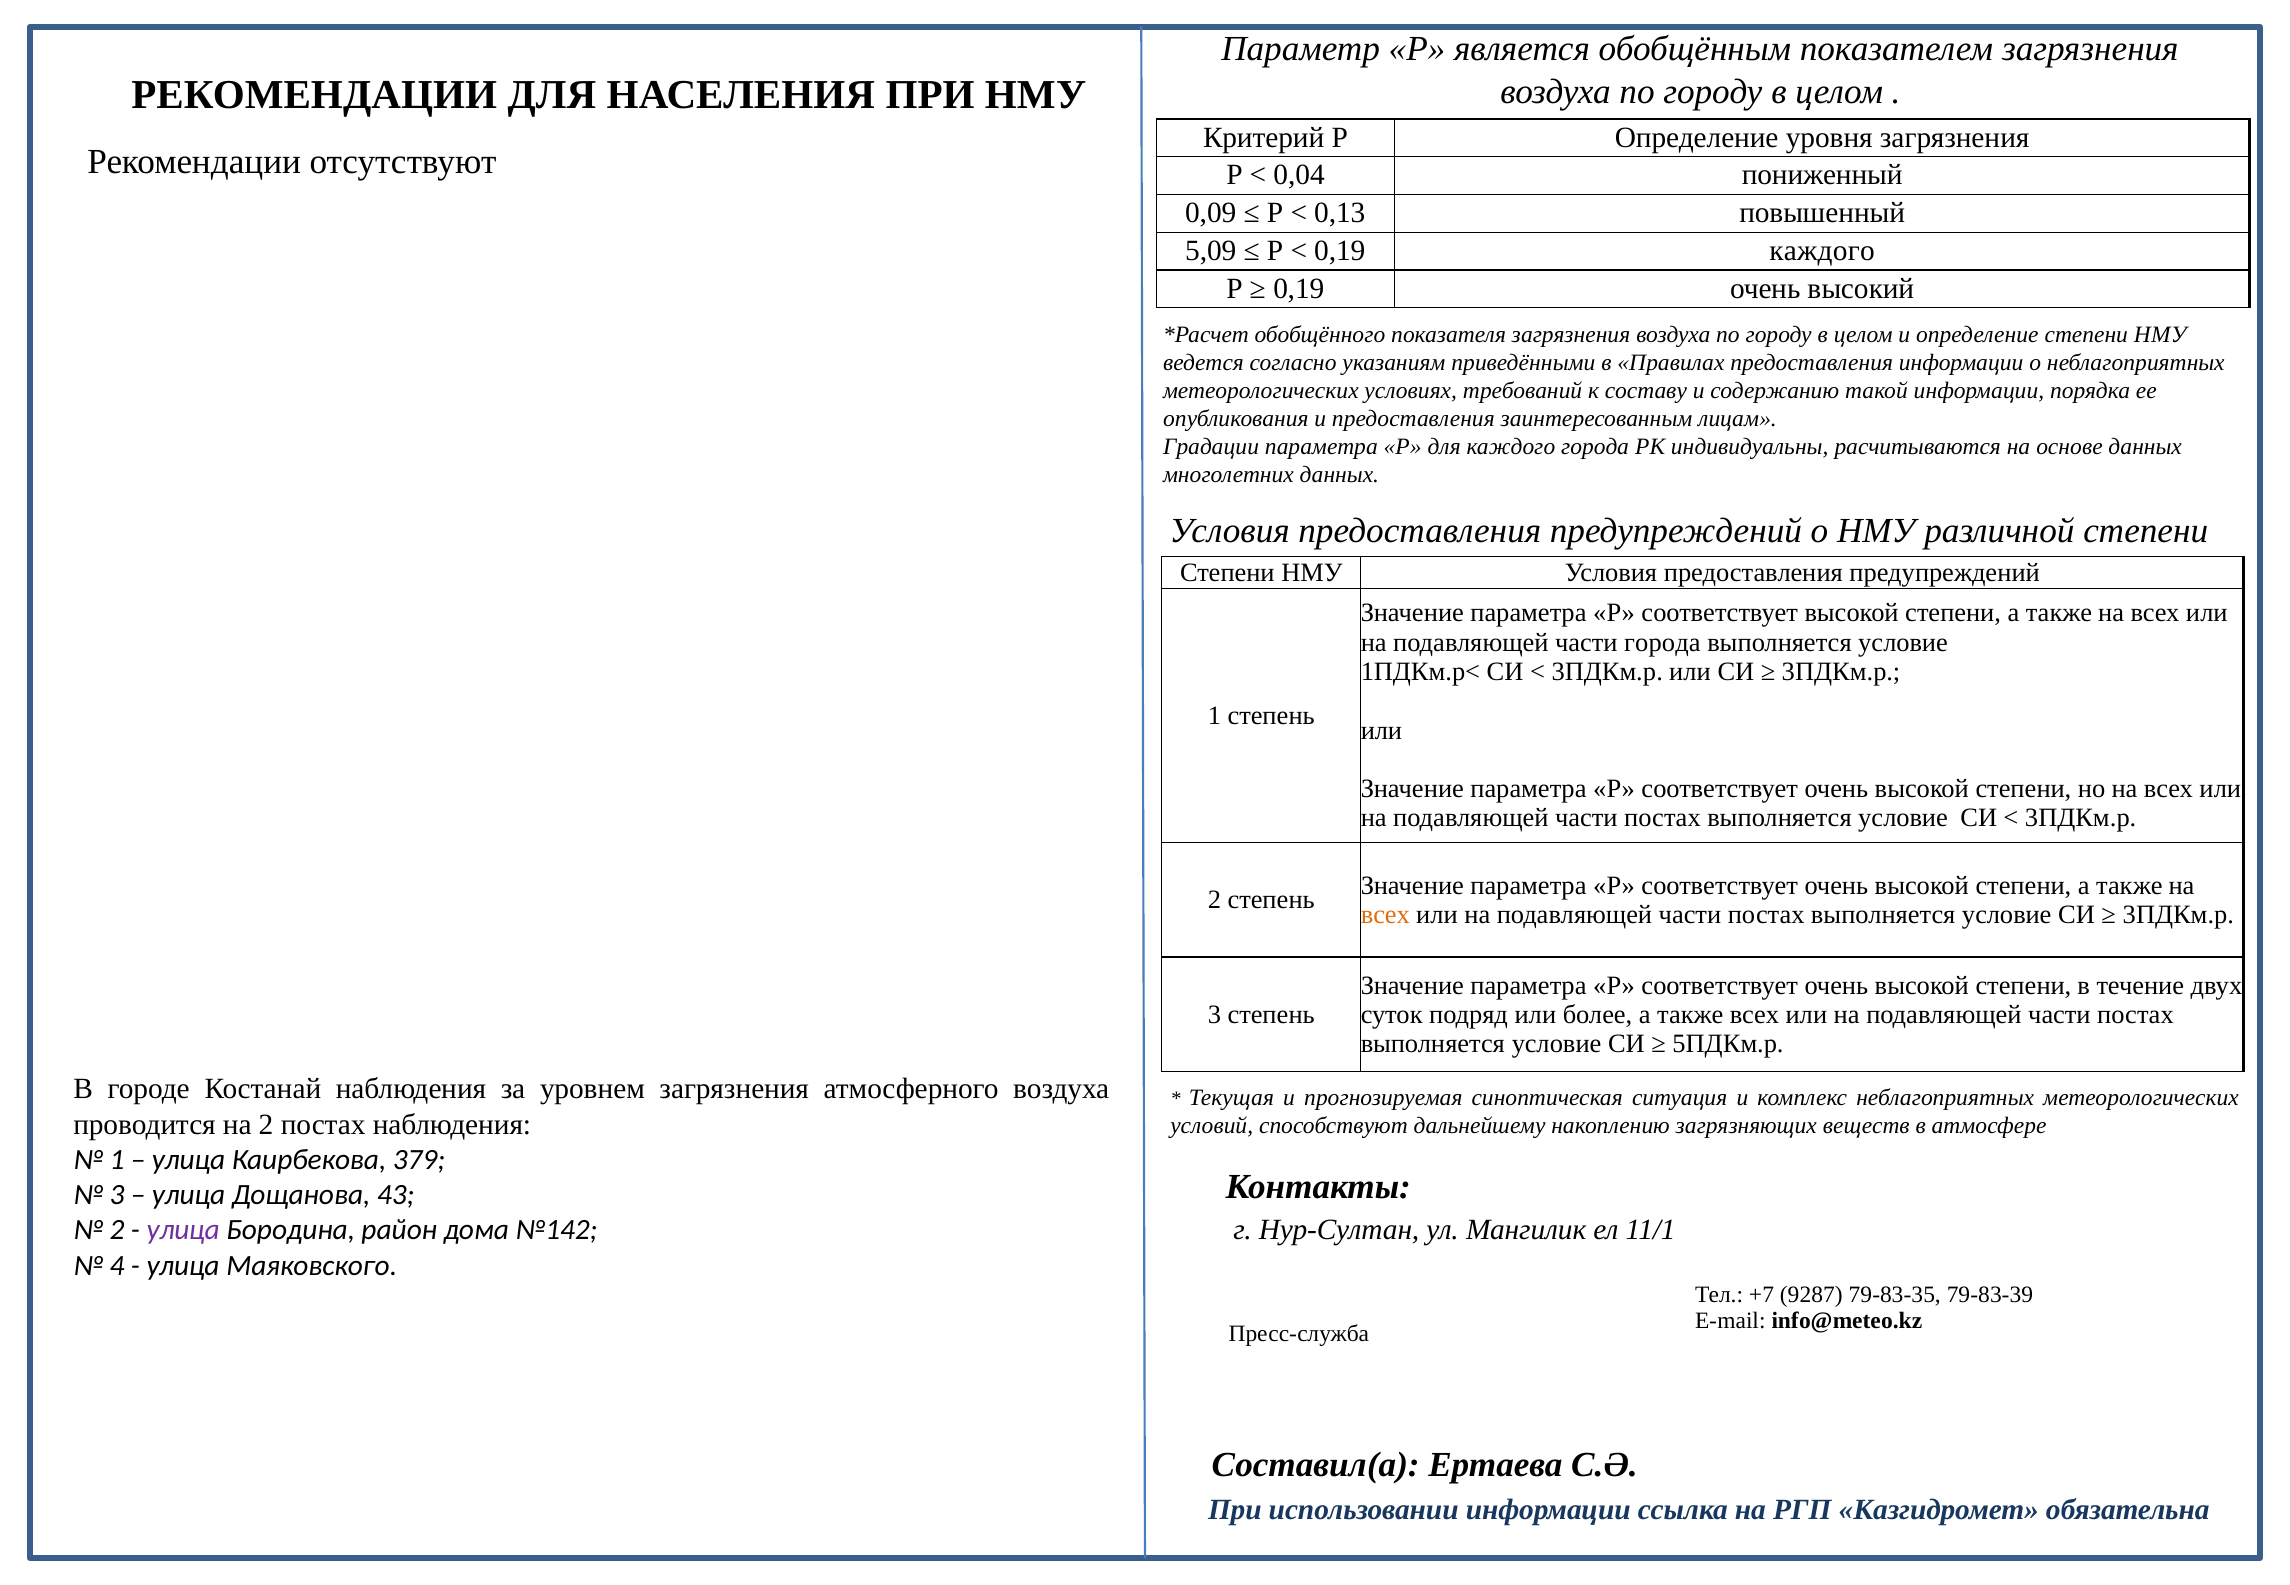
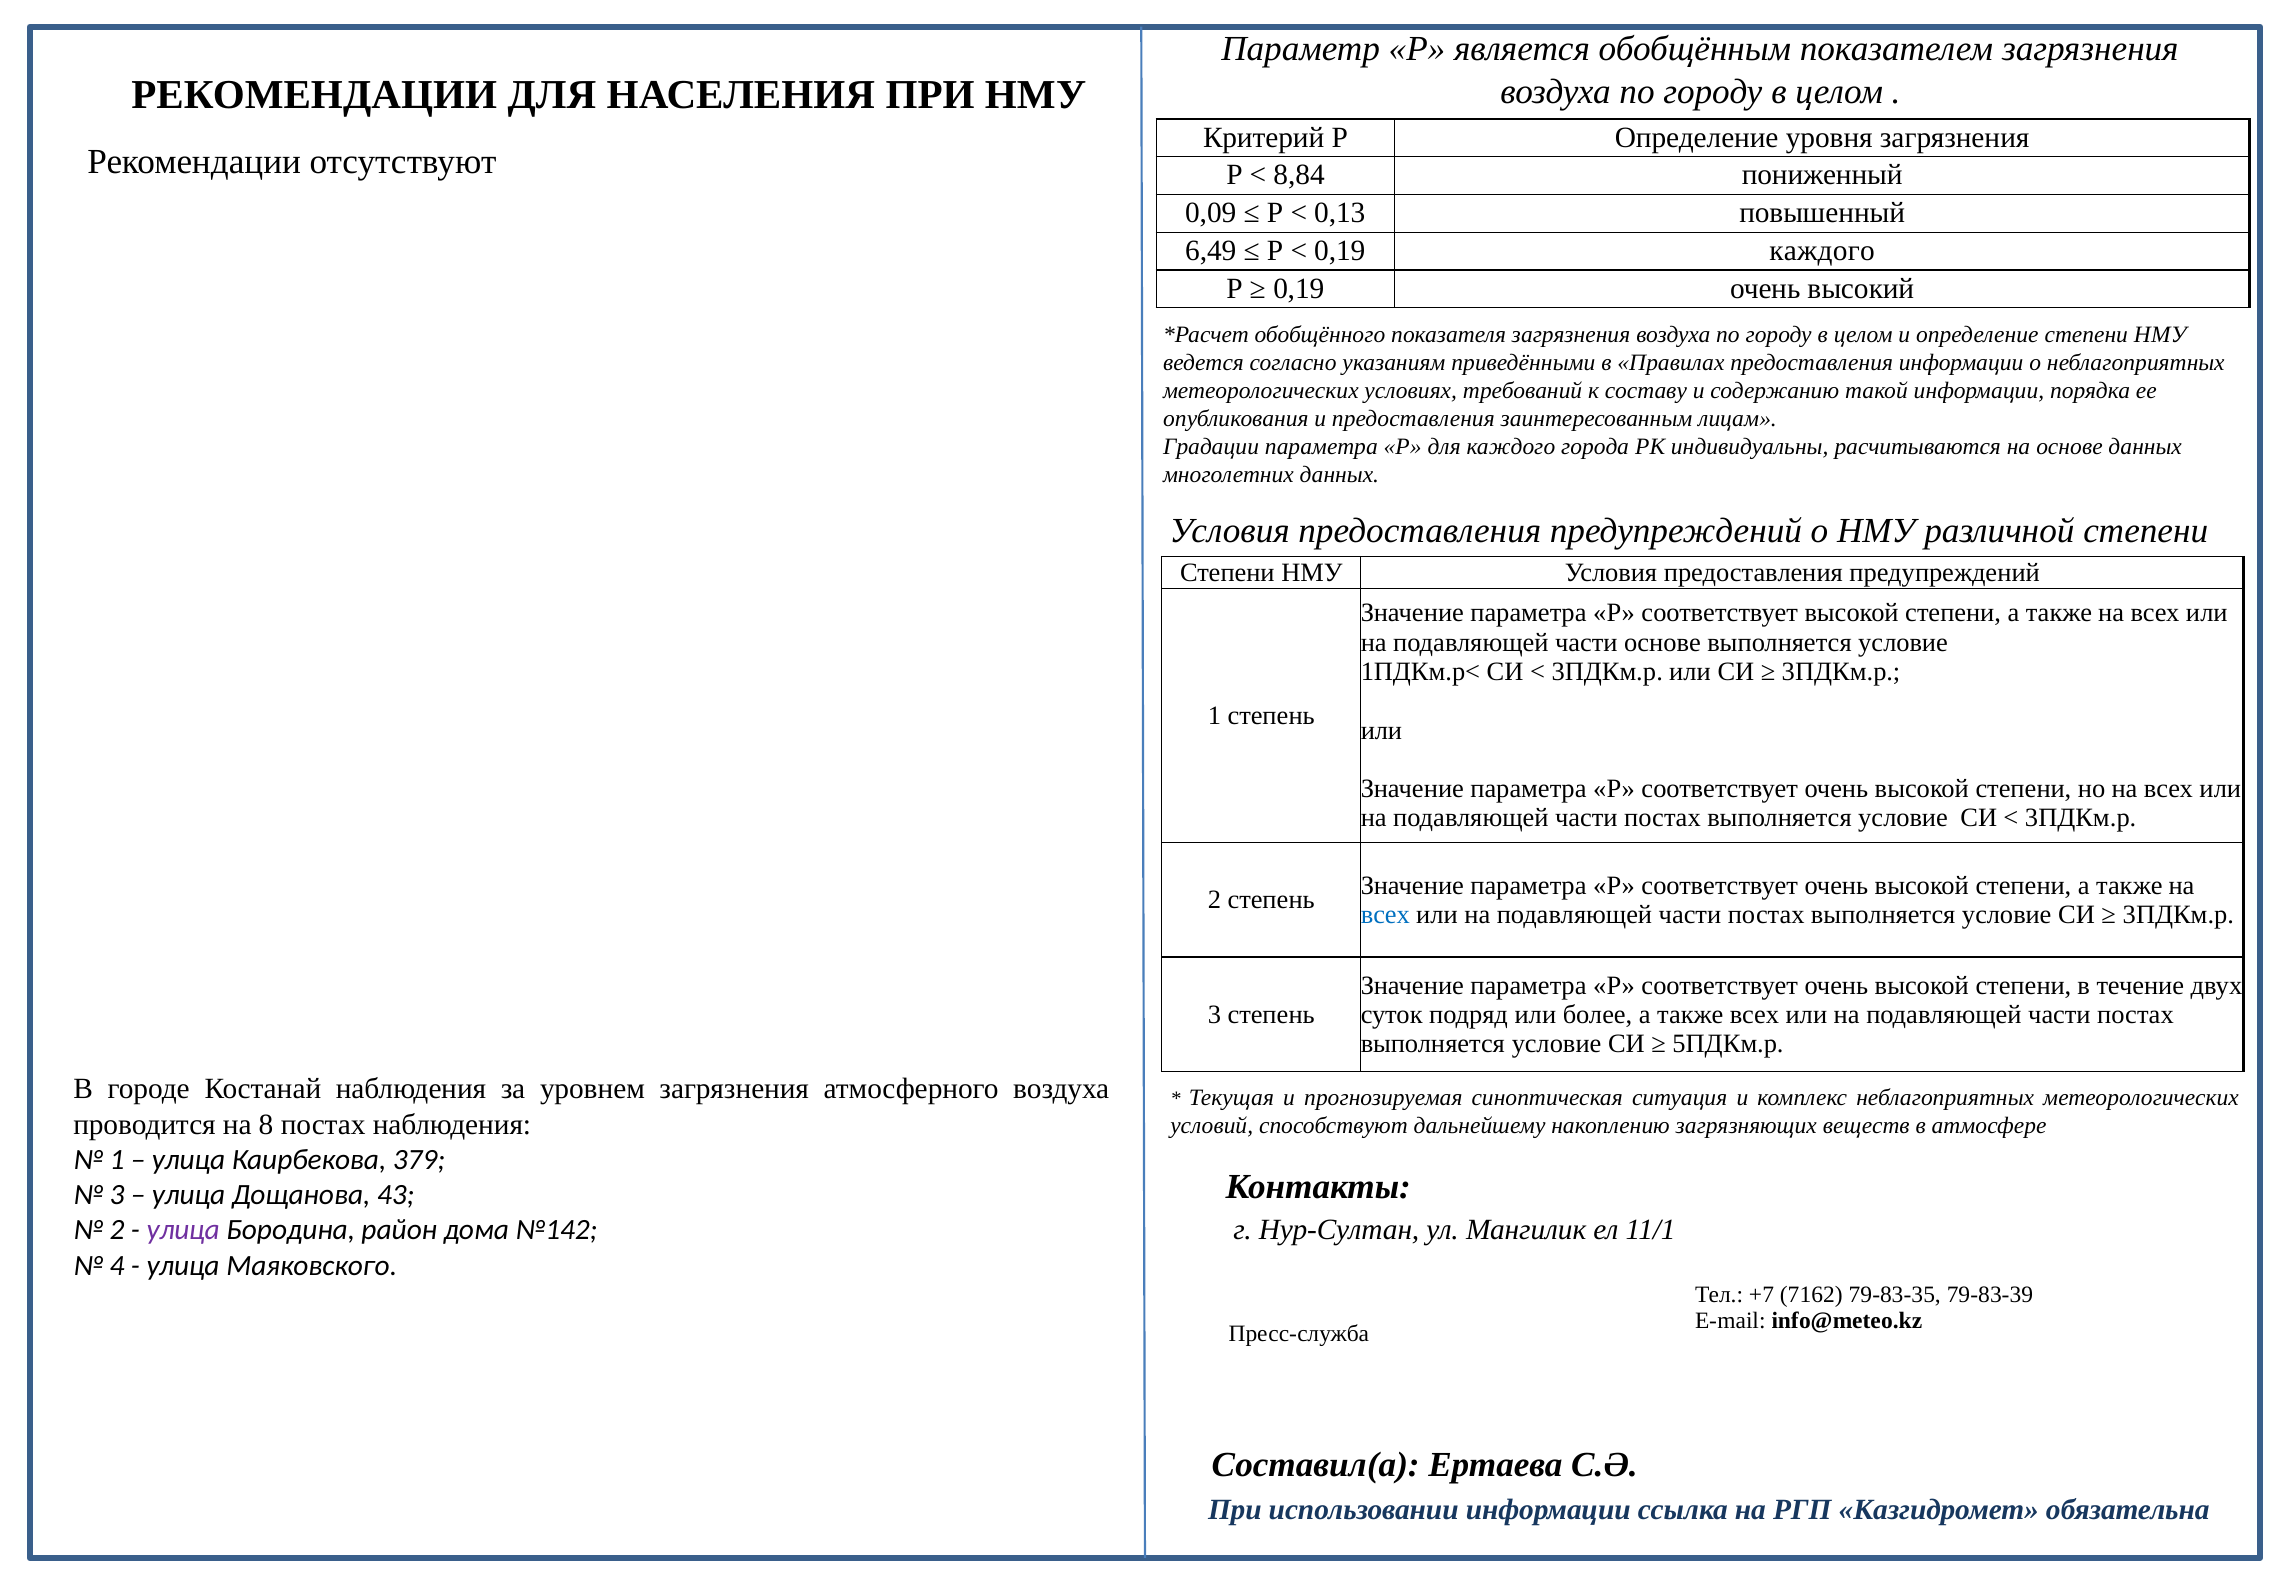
0,04: 0,04 -> 8,84 (1299, 175)
5,09: 5,09 -> 6,49 (1211, 251)
части города: города -> основе (1662, 643)
всех colour: orange -> blue (1385, 915)
на 2: 2 -> 8 (266, 1125)
9287: 9287 -> 7162 (1811, 1295)
